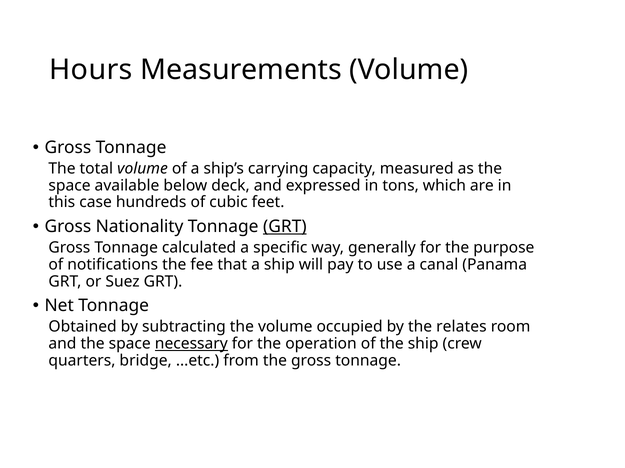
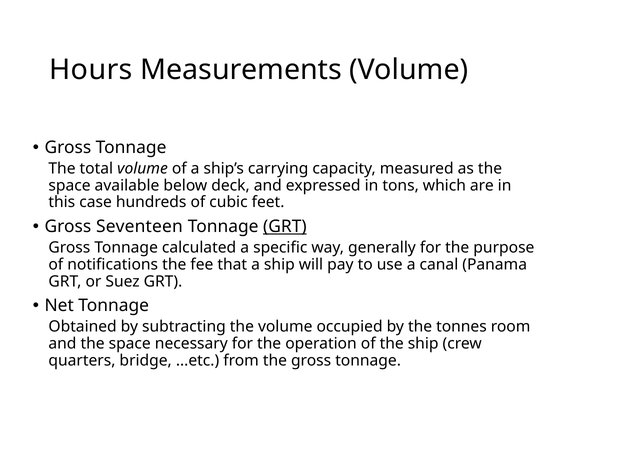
Nationality: Nationality -> Seventeen (139, 227)
relates: relates -> tonnes (461, 327)
necessary underline: present -> none (191, 344)
